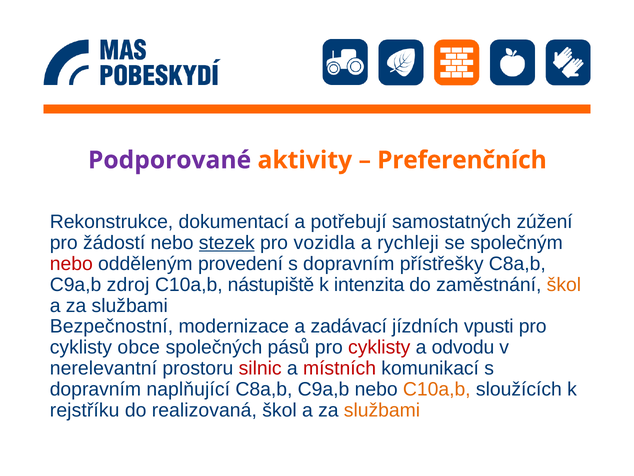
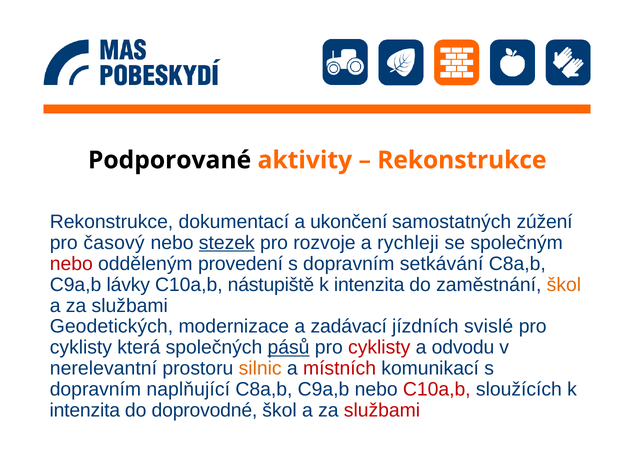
Podporované colour: purple -> black (170, 160)
Preferenčních: Preferenčních -> Rekonstrukce (462, 160)
potřebují: potřebují -> ukončení (349, 222)
žádostí: žádostí -> časový (114, 243)
vozidla: vozidla -> rozvoje (324, 243)
přístřešky: přístřešky -> setkávání (442, 263)
zdroj: zdroj -> lávky (128, 284)
Bezpečnostní: Bezpečnostní -> Geodetických (111, 326)
vpusti: vpusti -> svislé (489, 326)
obce: obce -> která (139, 347)
pásů underline: none -> present (289, 347)
silnic colour: red -> orange (260, 368)
C10a,b colour: orange -> red (437, 389)
rejstříku: rejstříku -> intenzita (85, 410)
realizovaná: realizovaná -> doprovodné (204, 410)
službami colour: orange -> red (382, 410)
